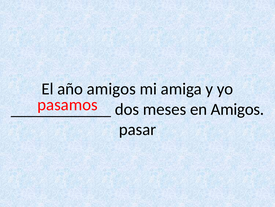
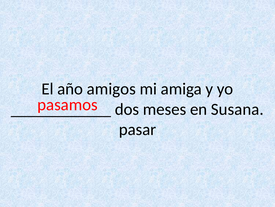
en Amigos: Amigos -> Susana (237, 109)
